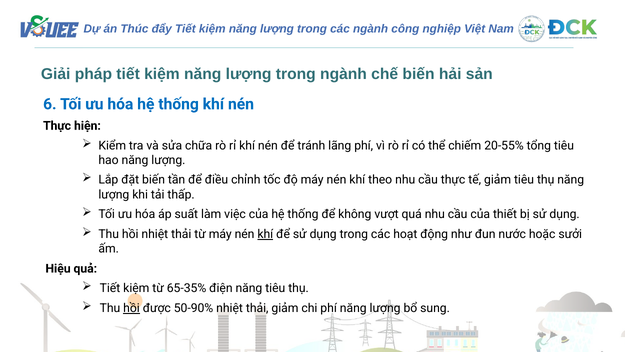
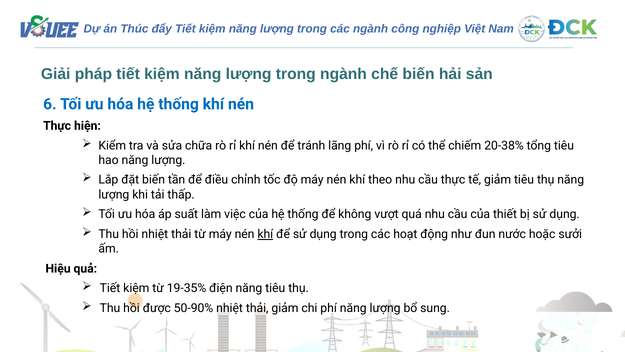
20-55%: 20-55% -> 20-38% (504, 145)
65-35%: 65-35% -> 19-35% (187, 288)
hồi underline: present -> none (132, 308)
